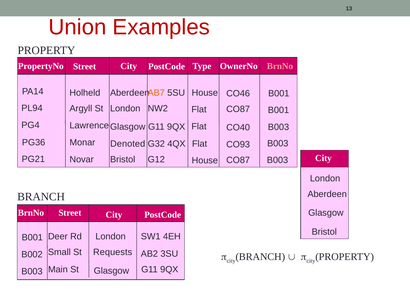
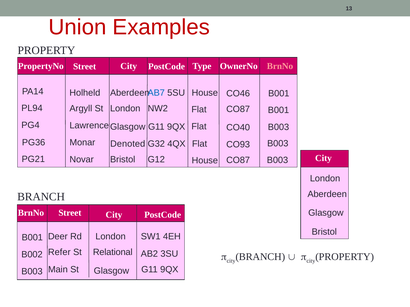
AB7 colour: orange -> blue (156, 93)
Small: Small -> Refer (59, 253)
Requests: Requests -> Relational (113, 253)
